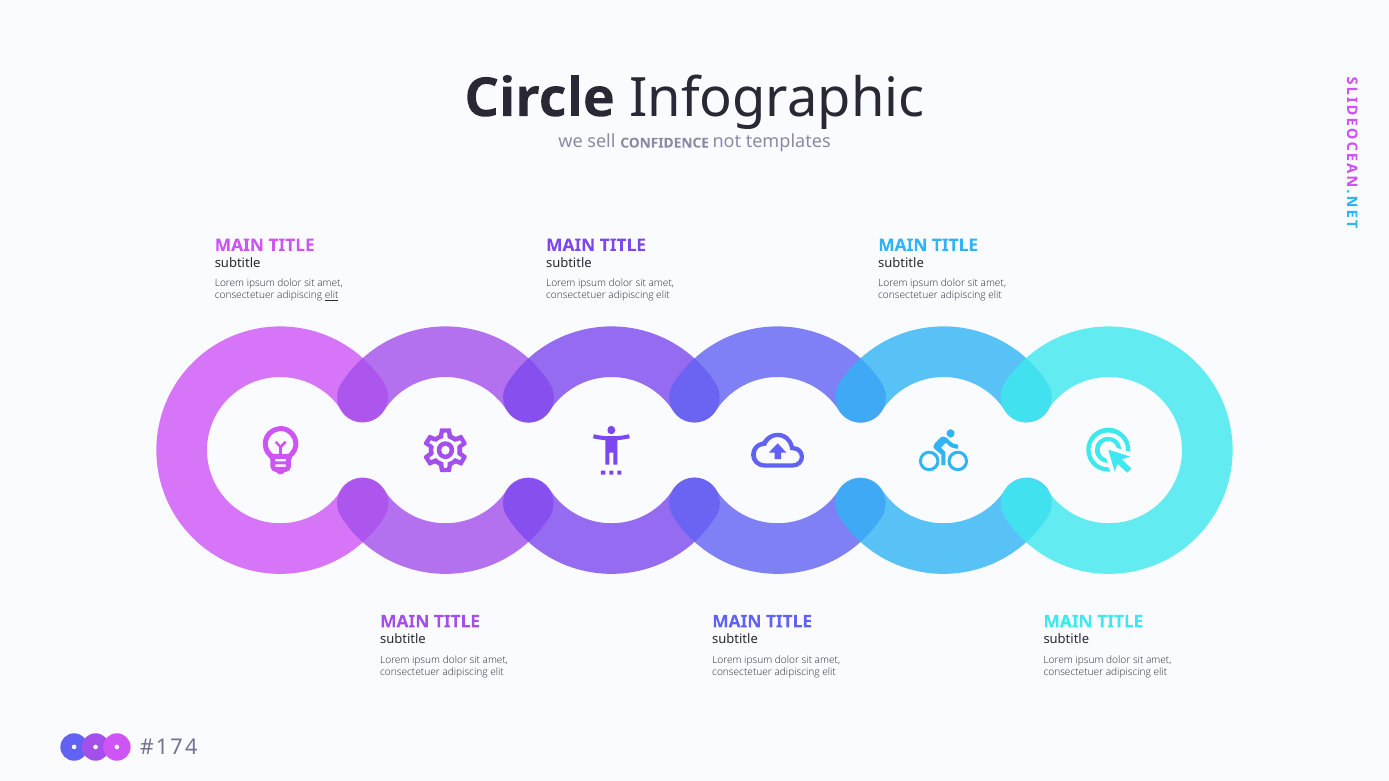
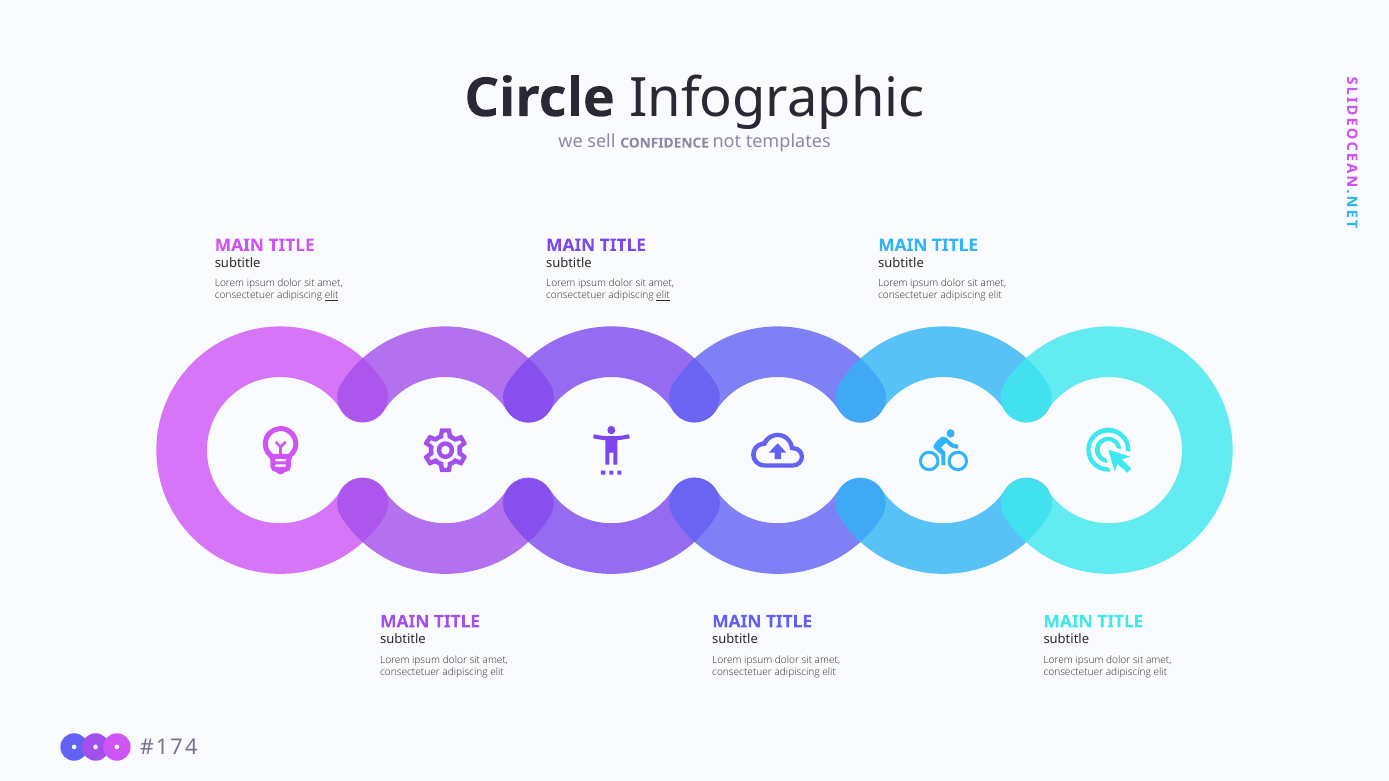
elit underline: none -> present (663, 296)
